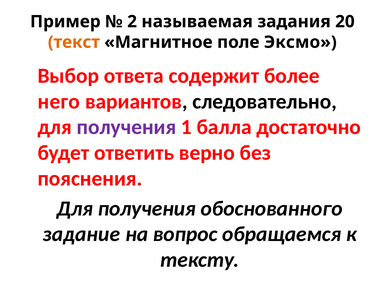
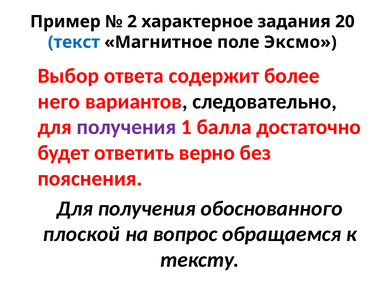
называемая: называемая -> характерное (197, 22)
текст colour: orange -> blue (74, 42)
задание: задание -> плоской (81, 234)
